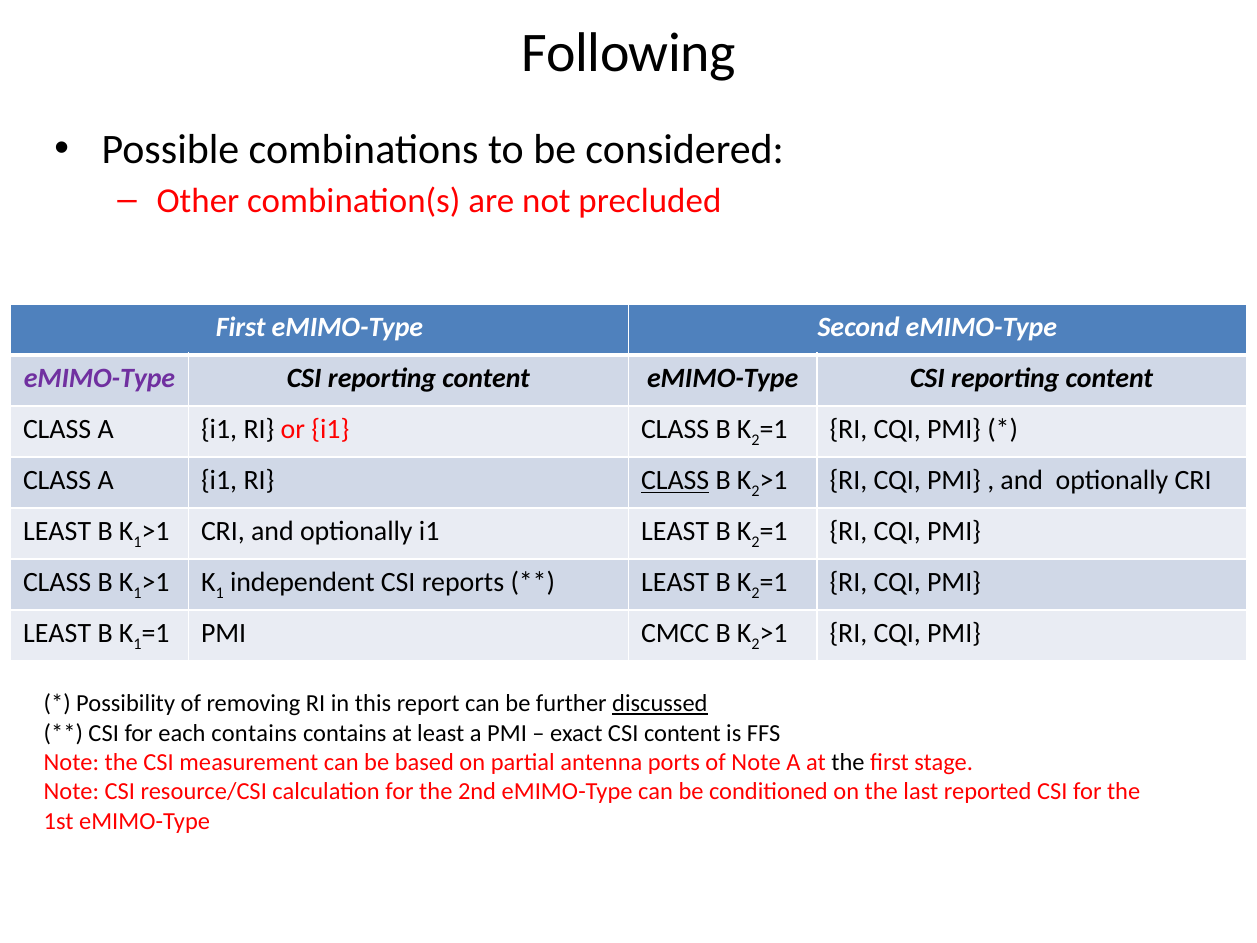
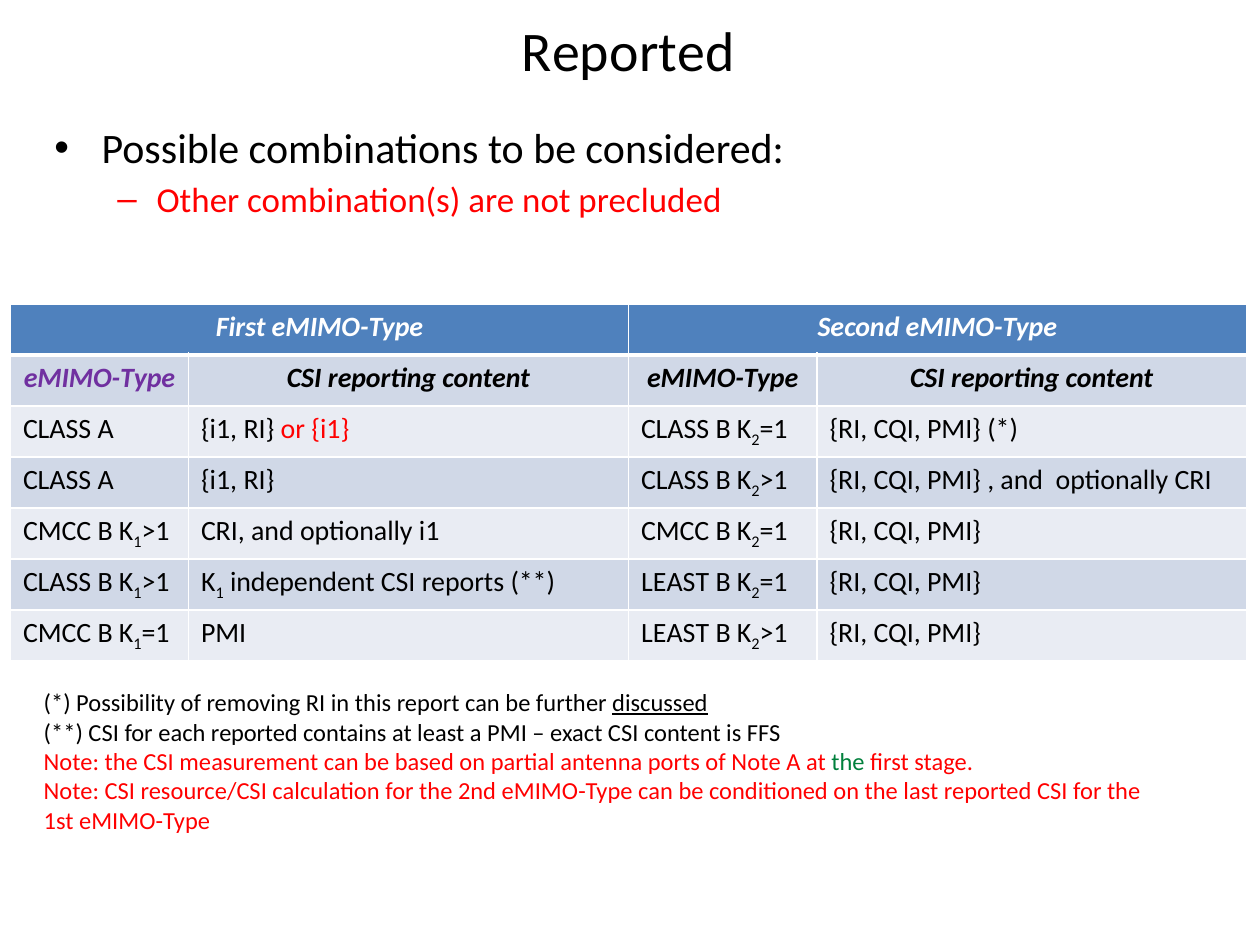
Following: Following -> Reported (628, 53)
CLASS underline: present -> none (675, 480)
LEAST: LEAST -> CMCC (57, 531)
i1 LEAST: LEAST -> CMCC (675, 531)
LEAST: LEAST -> CMCC (57, 633)
PMI CMCC: CMCC -> LEAST (675, 633)
each contains: contains -> reported (254, 733)
the colour: black -> green (848, 762)
